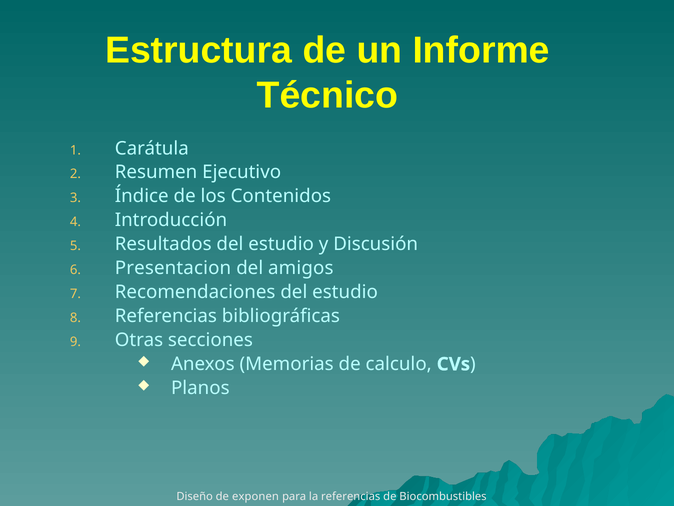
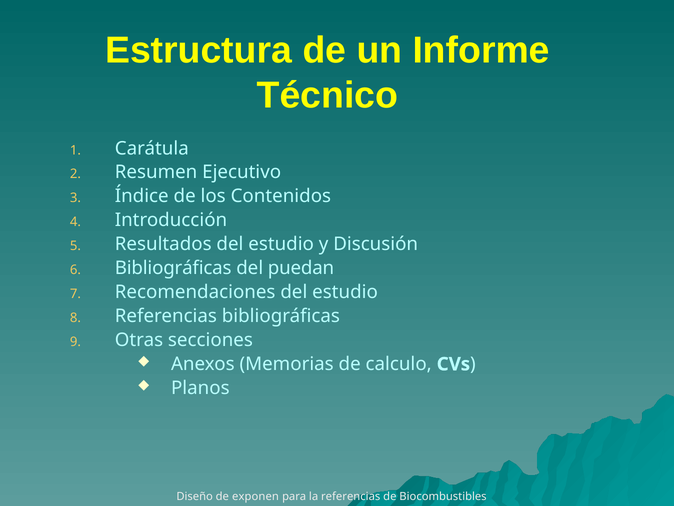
Presentacion: Presentacion -> Bibliográficas (173, 268)
amigos: amigos -> puedan (301, 268)
